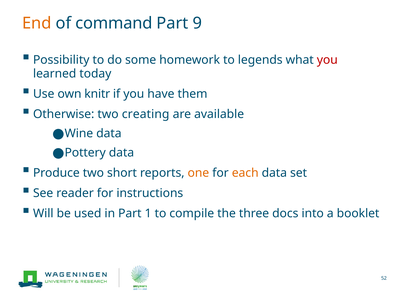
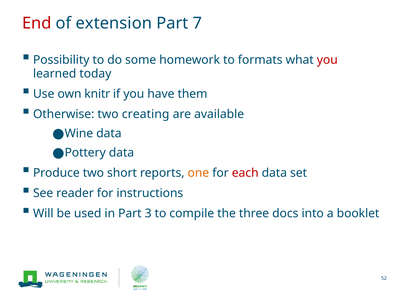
End colour: orange -> red (37, 23)
command: command -> extension (114, 23)
9: 9 -> 7 (197, 23)
legends: legends -> formats (260, 60)
each colour: orange -> red (245, 173)
1: 1 -> 3 (148, 214)
